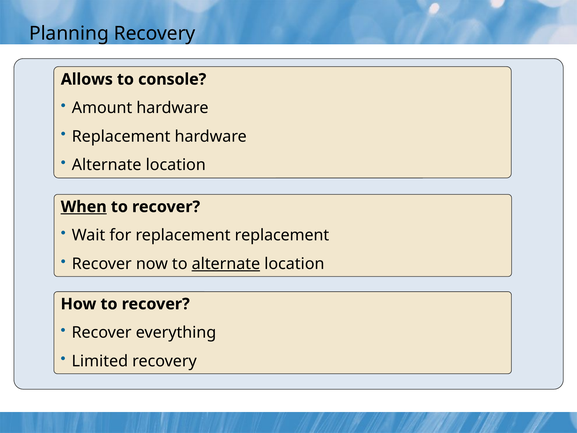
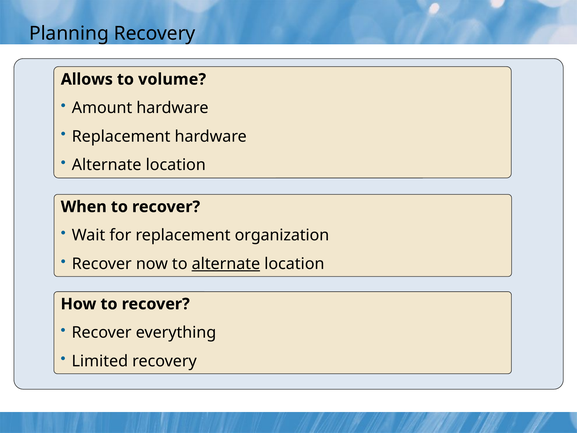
console: console -> volume (172, 79)
When underline: present -> none (84, 207)
replacement replacement: replacement -> organization (282, 235)
